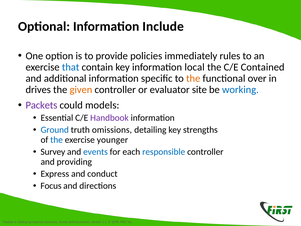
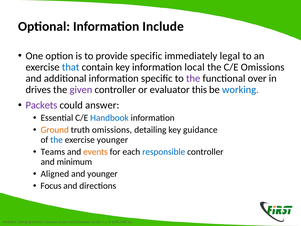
provide policies: policies -> specific (146, 56)
rules: rules -> legal (230, 56)
C/E Contained: Contained -> Omissions (263, 67)
the colour: orange -> purple (193, 78)
given colour: orange -> purple (81, 90)
site: site -> this (199, 90)
models: models -> answer (102, 105)
Handbook colour: purple -> blue (109, 118)
Ground colour: blue -> orange (55, 130)
strengths: strengths -> guidance (200, 130)
Survey: Survey -> Teams (53, 152)
events colour: blue -> orange (96, 152)
providing: providing -> minimum (74, 162)
Express: Express -> Aligned (55, 174)
and conduct: conduct -> younger (102, 174)
